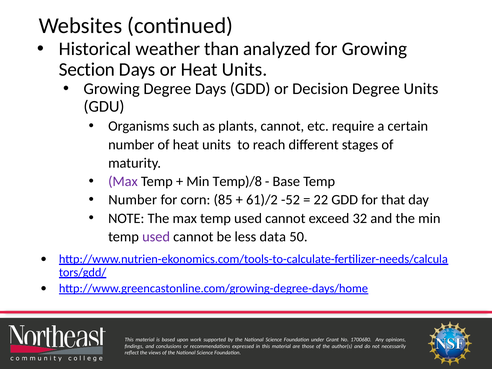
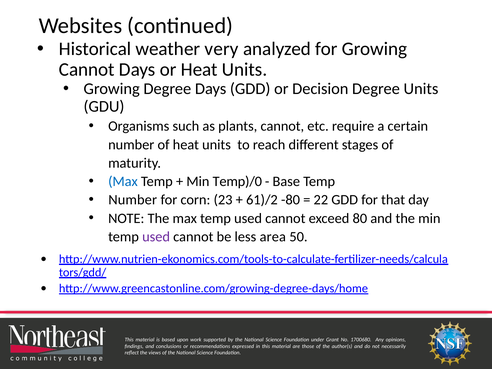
than: than -> very (222, 49)
Section: Section -> Cannot (87, 70)
Max colour: purple -> blue (123, 181)
Temp)/8: Temp)/8 -> Temp)/0 (237, 181)
85: 85 -> 23 (223, 200)
-52: -52 -> -80 (290, 200)
32: 32 -> 80 (360, 218)
data: data -> area (273, 237)
